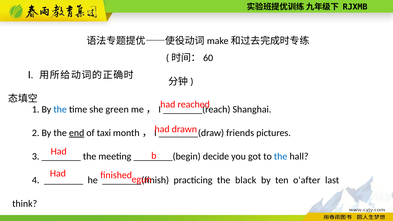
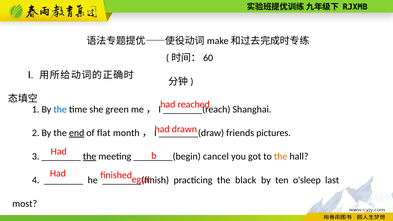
taxi: taxi -> flat (104, 133)
the underline: none -> present (90, 156)
decide: decide -> cancel (216, 156)
the colour: blue -> orange (281, 156)
o'after: o'after -> o'sleep (307, 180)
think: think -> most (25, 204)
